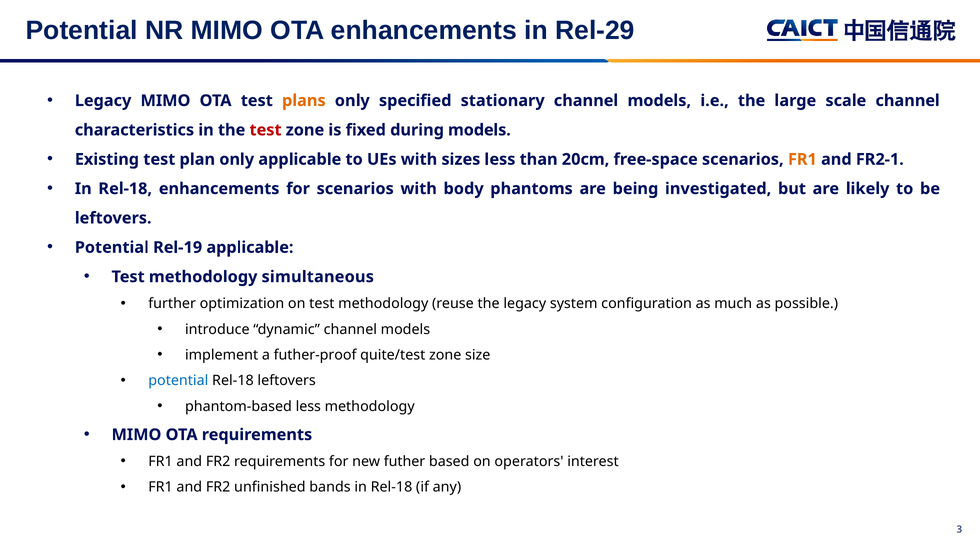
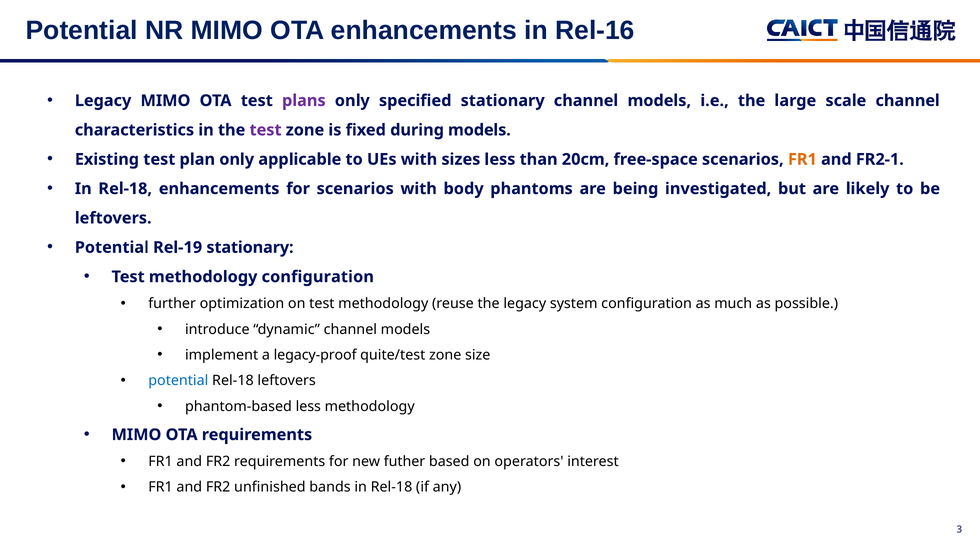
Rel-29: Rel-29 -> Rel-16 (595, 30)
plans colour: orange -> purple (304, 101)
test colour: red -> purple (266, 130)
Rel-19 applicable: applicable -> stationary (250, 248)
methodology simultaneous: simultaneous -> configuration (318, 277)
futher-proof: futher-proof -> legacy-proof (315, 355)
